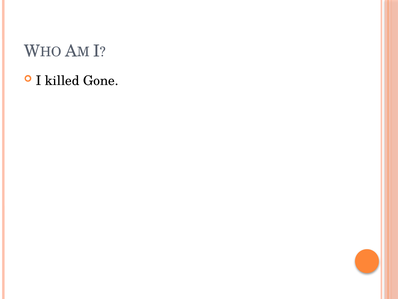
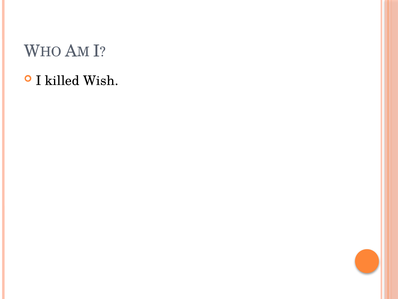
Gone: Gone -> Wish (101, 81)
